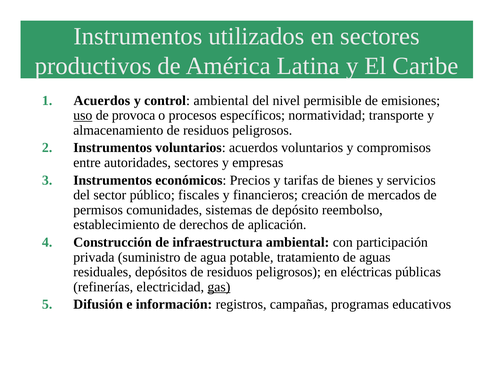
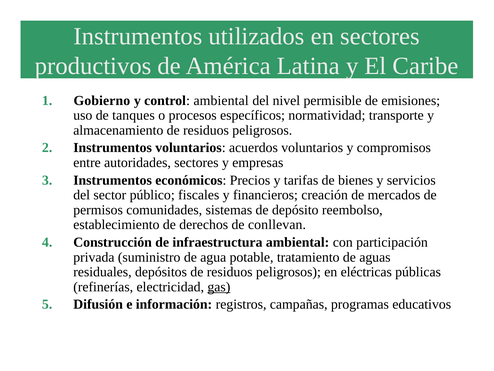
Acuerdos: Acuerdos -> Gobierno (102, 100)
uso underline: present -> none (83, 115)
provoca: provoca -> tanques (133, 115)
aplicación: aplicación -> conllevan (277, 224)
